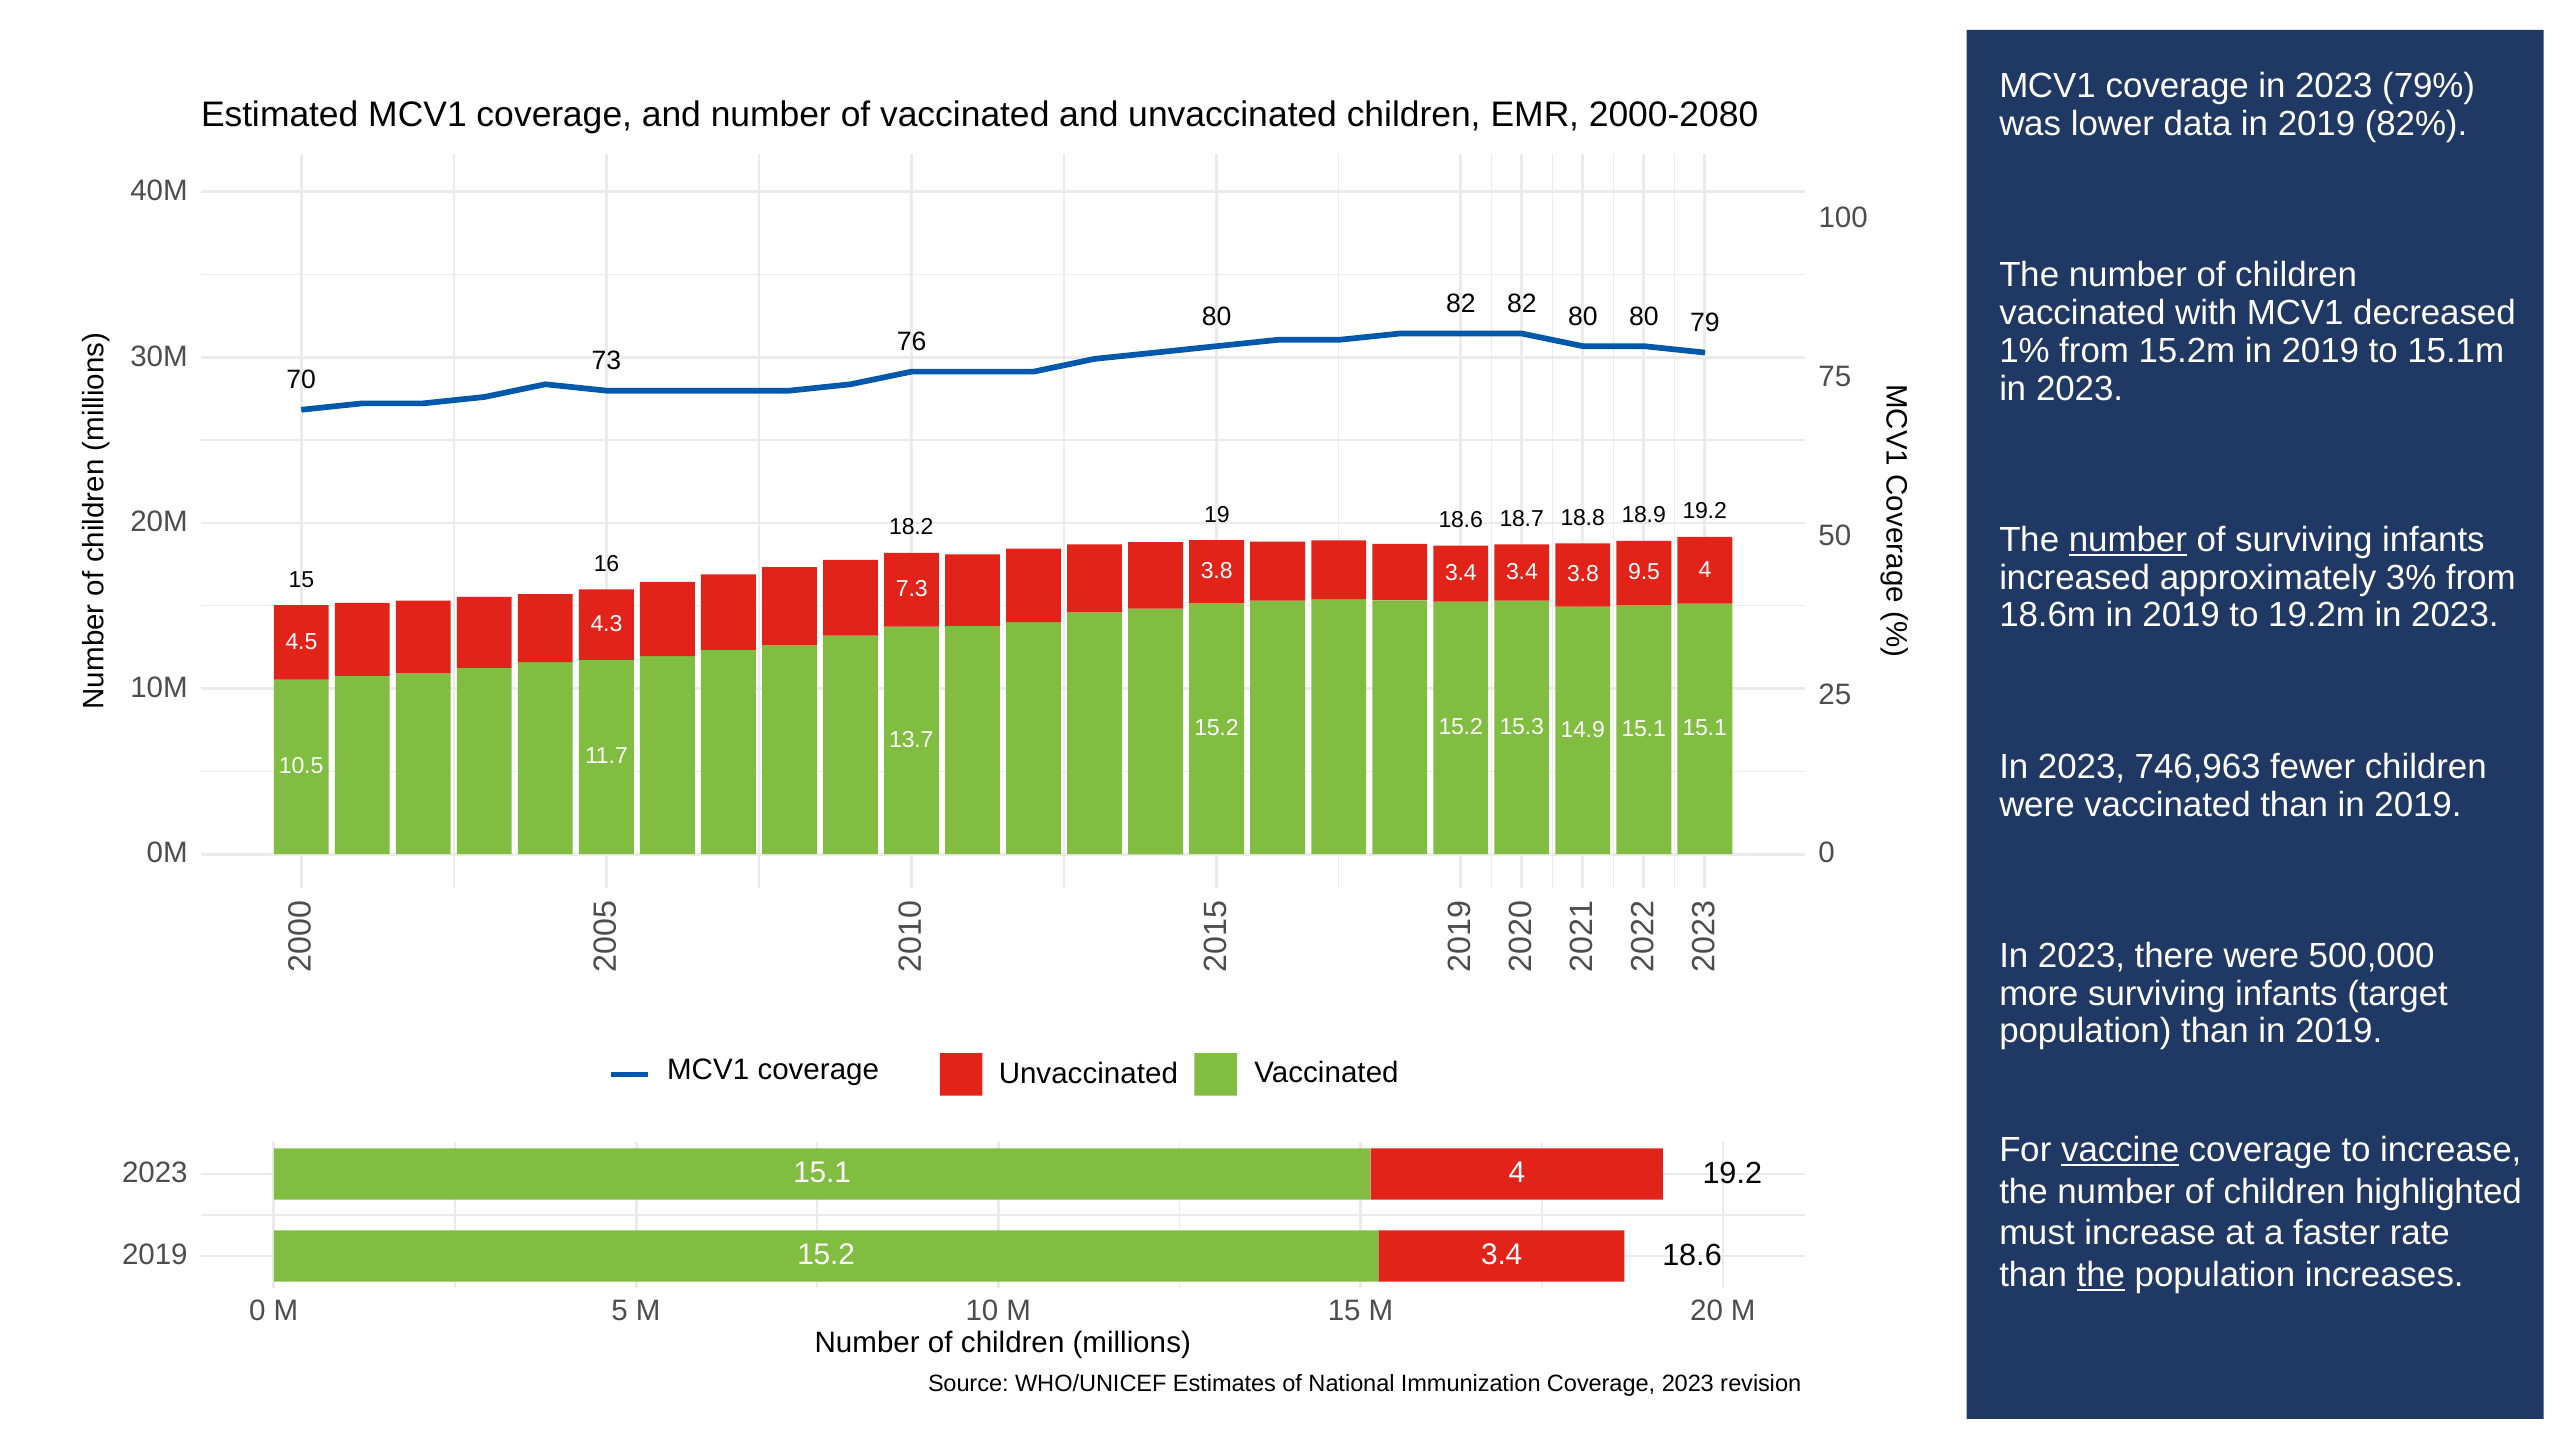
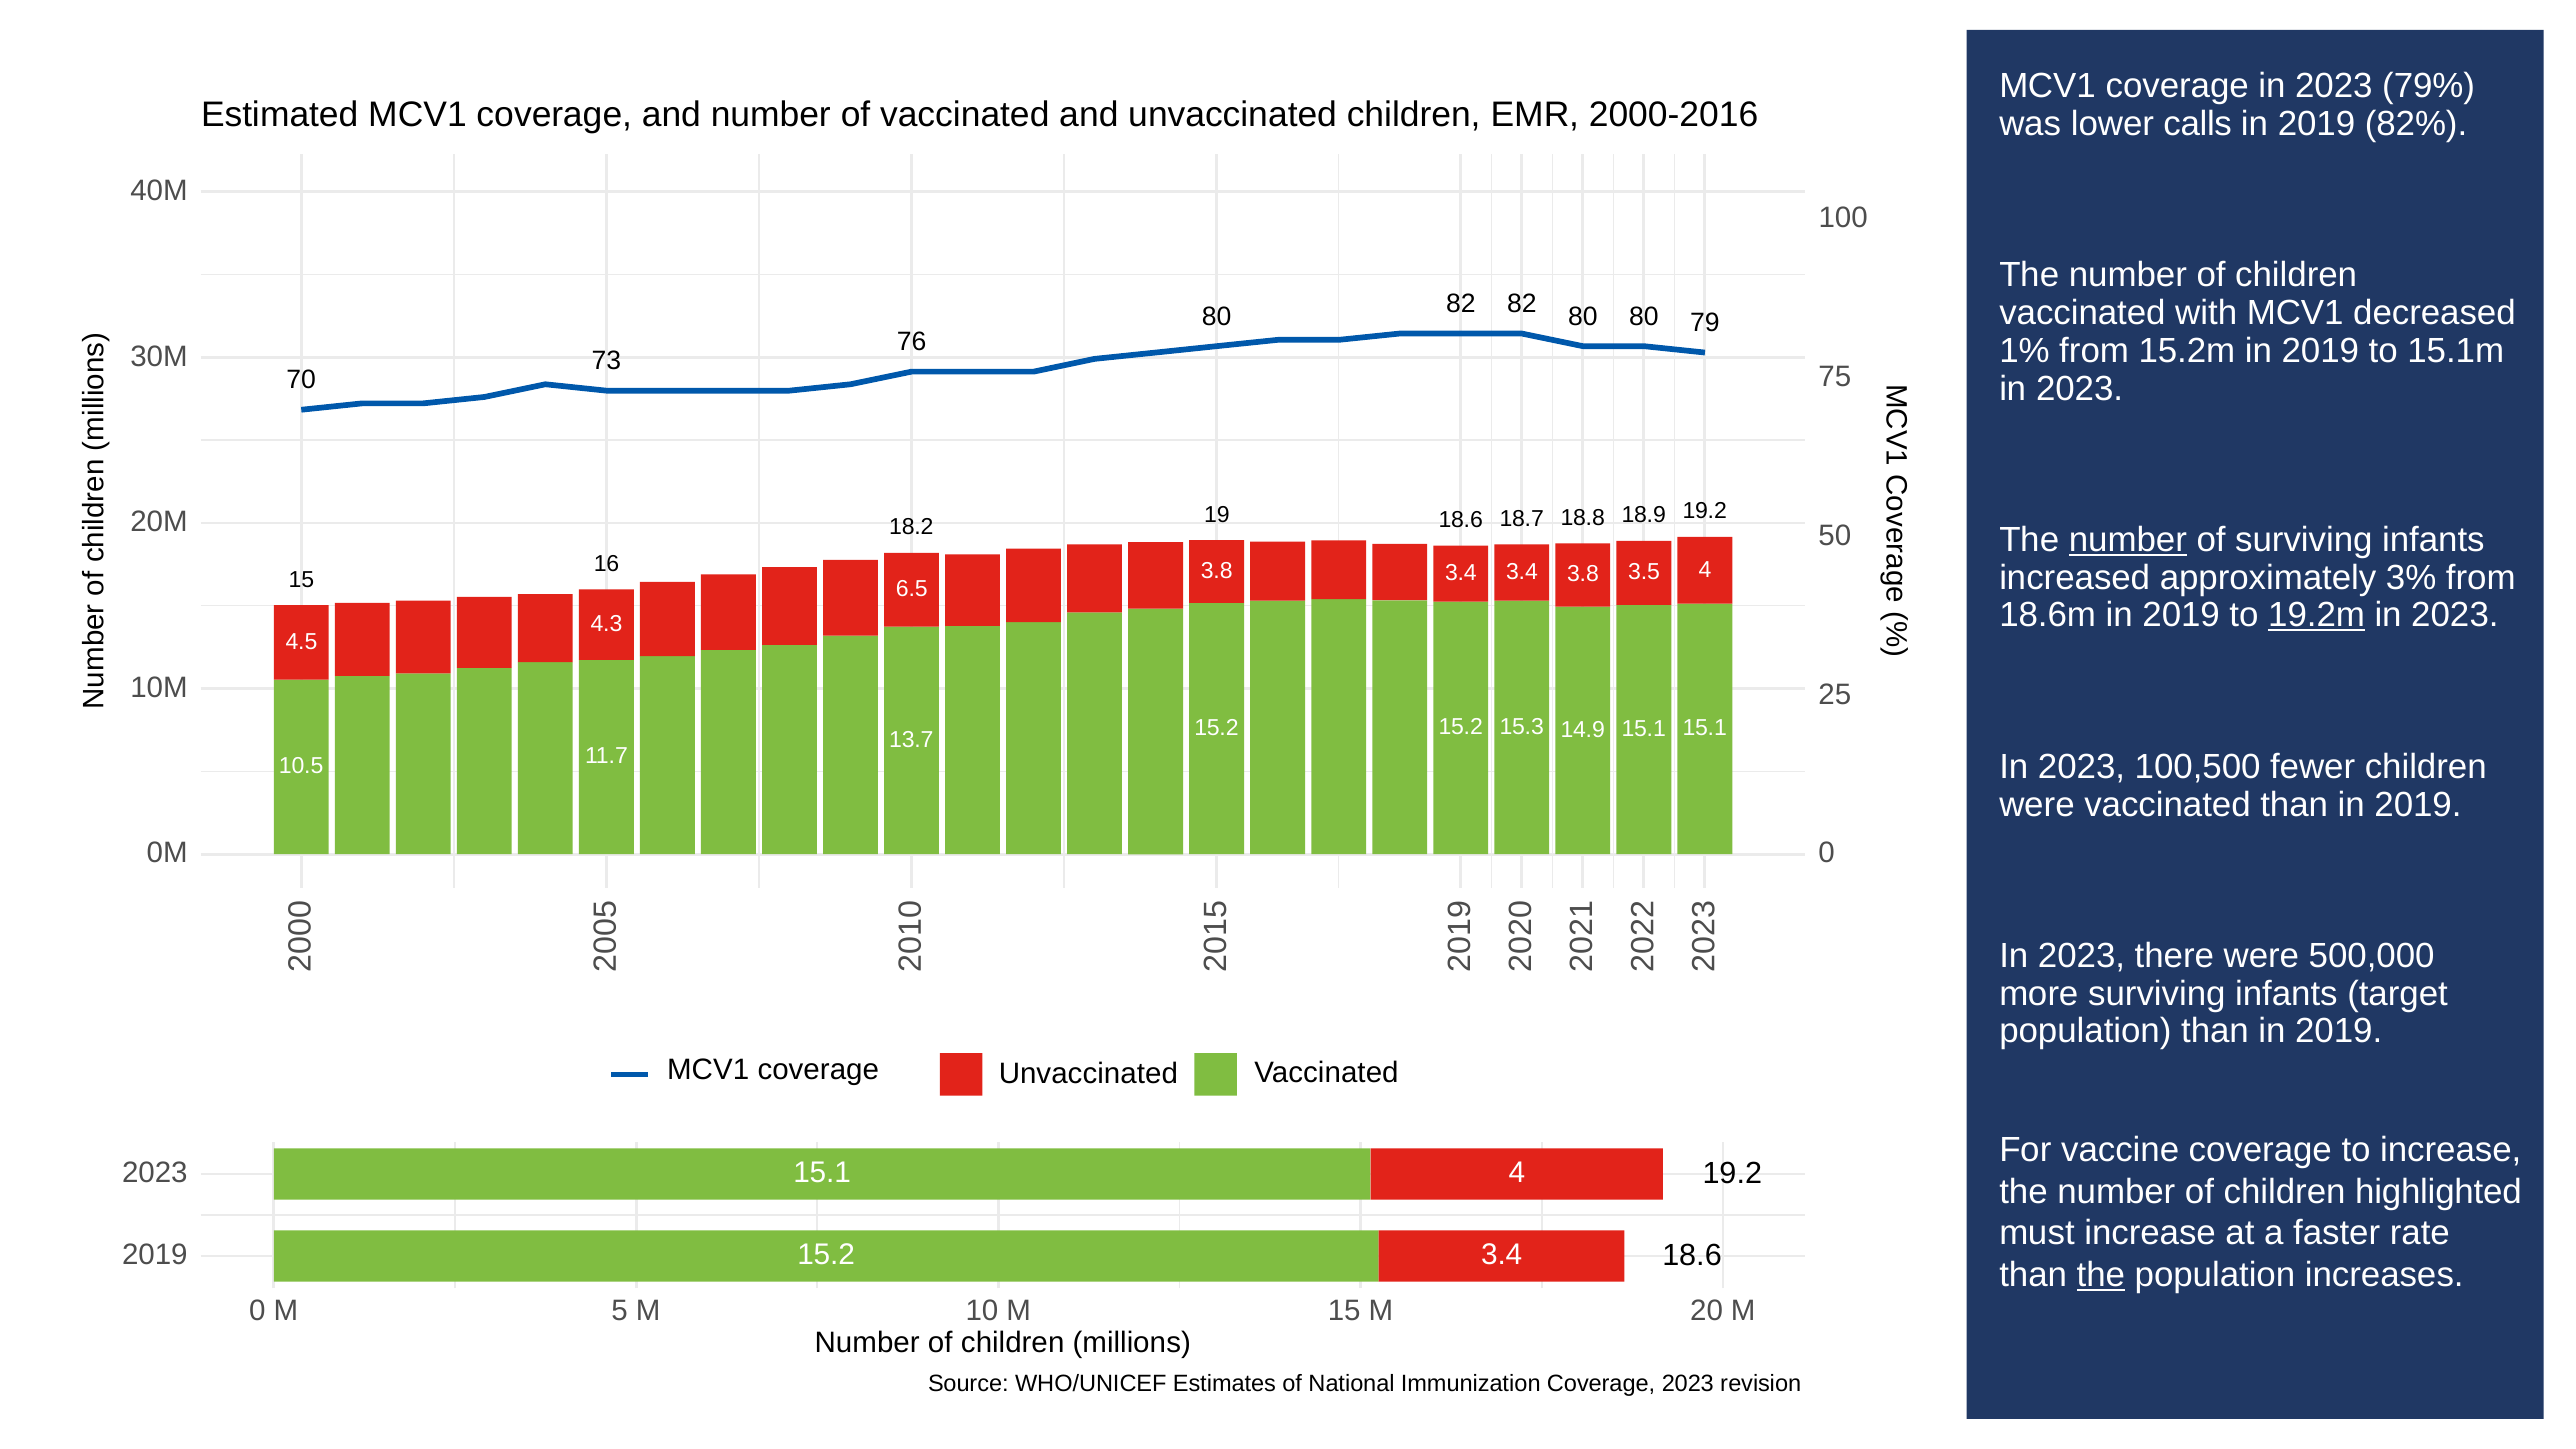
2000-2080: 2000-2080 -> 2000-2016 (1674, 114)
data: data -> calls (2198, 124)
9.5: 9.5 -> 3.5 (1644, 572)
7.3: 7.3 -> 6.5 (912, 589)
19.2m underline: none -> present (2317, 615)
746,963: 746,963 -> 100,500 (2198, 767)
vaccine underline: present -> none (2120, 1150)
